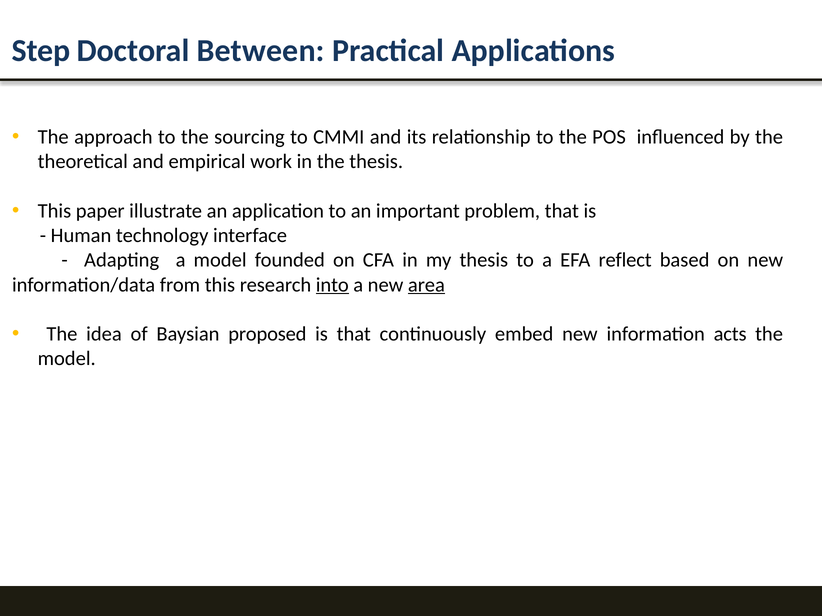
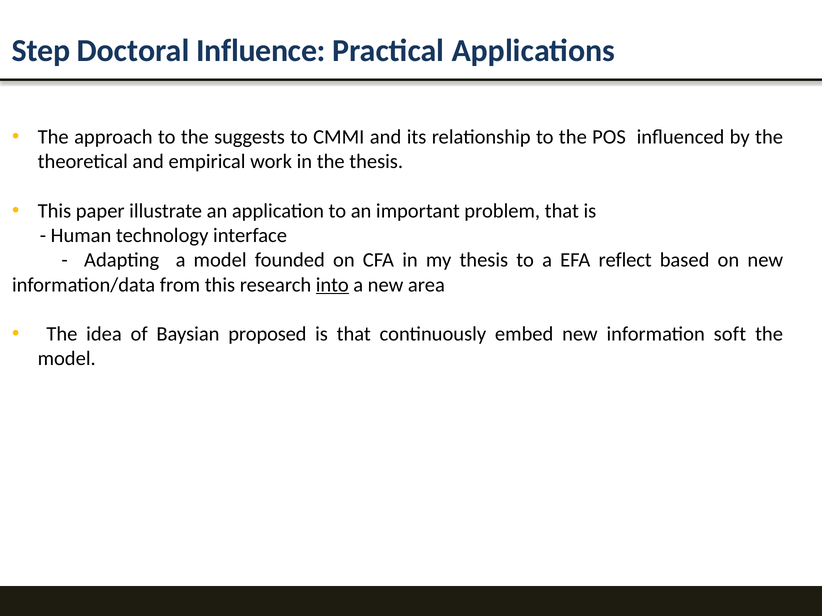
Between: Between -> Influence (261, 51)
sourcing: sourcing -> suggests (250, 137)
area underline: present -> none (426, 285)
acts: acts -> soft (730, 334)
